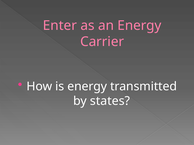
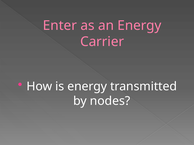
states: states -> nodes (110, 101)
